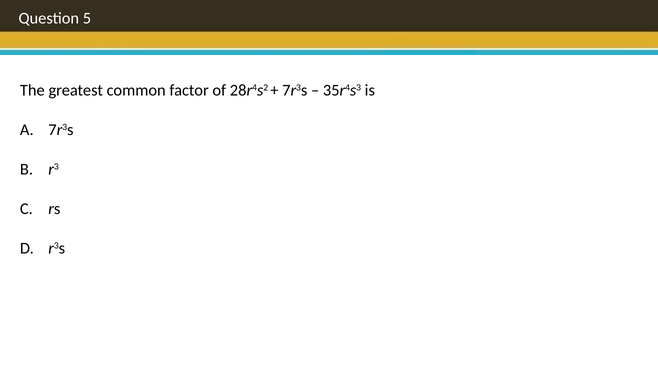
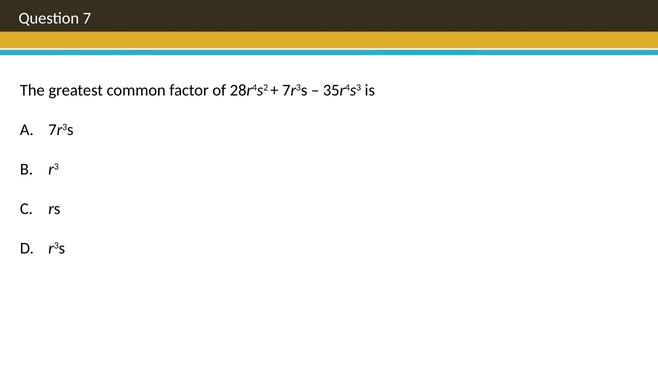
5: 5 -> 7 (87, 18)
